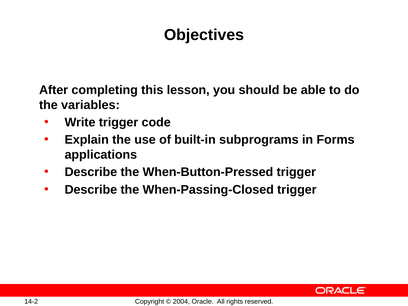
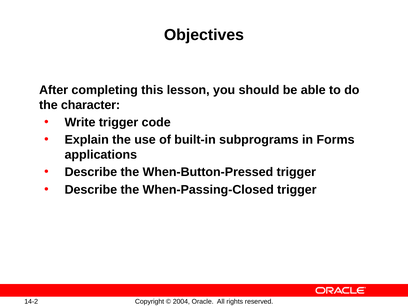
variables: variables -> character (91, 105)
